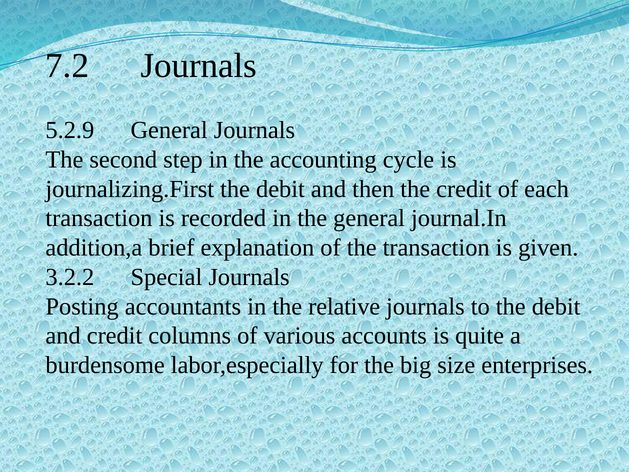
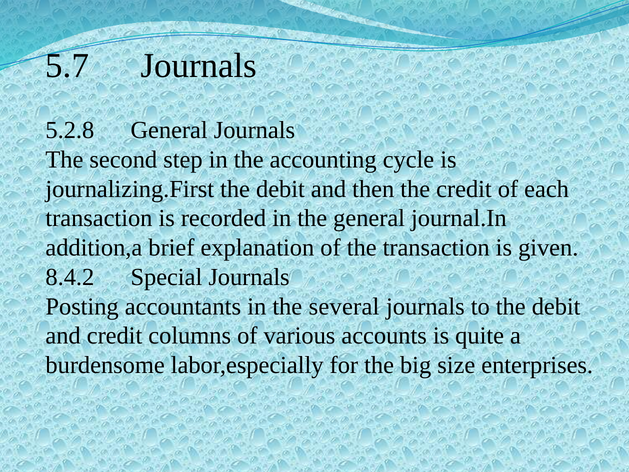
7.2: 7.2 -> 5.7 (67, 66)
5.2.9: 5.2.9 -> 5.2.8 (70, 130)
3.2.2: 3.2.2 -> 8.4.2 (70, 277)
relative: relative -> several (344, 306)
